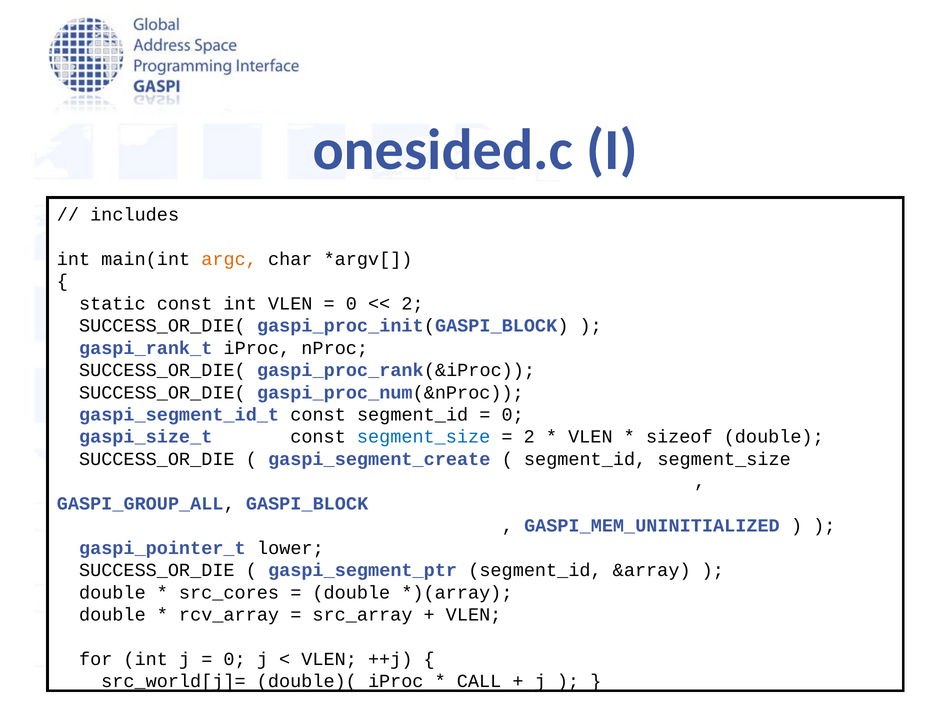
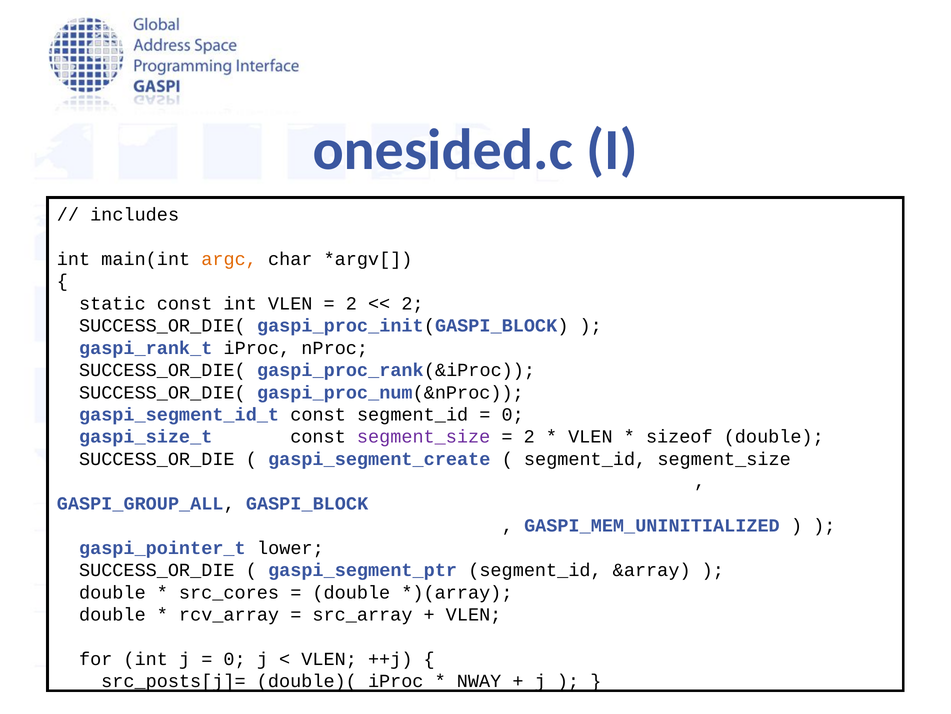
0: 0 -> 2 (351, 303)
segment_size colour: blue -> purple (424, 436)
src_world[j]=: src_world[j]= -> src_posts[j]= (173, 681)
CALL: CALL -> NWAY (479, 681)
